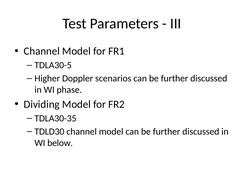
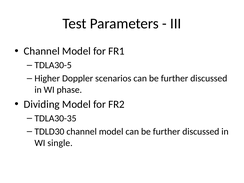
below: below -> single (60, 143)
